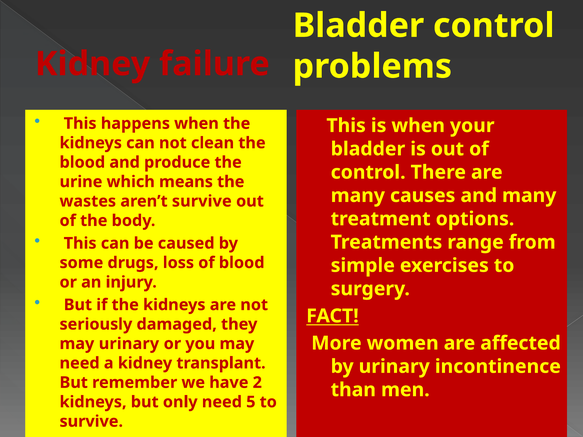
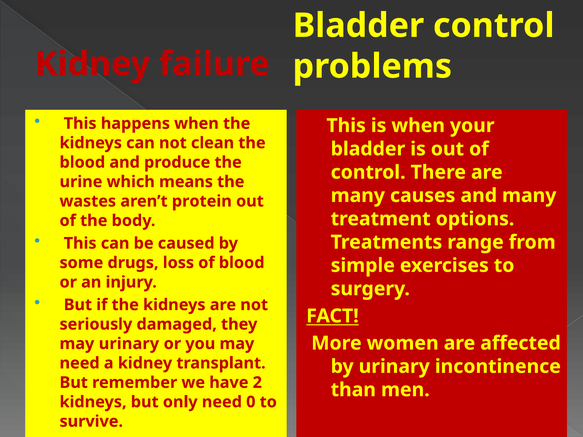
aren’t survive: survive -> protein (202, 201)
5: 5 -> 0 (251, 402)
